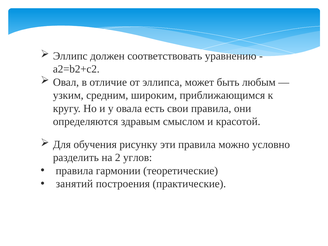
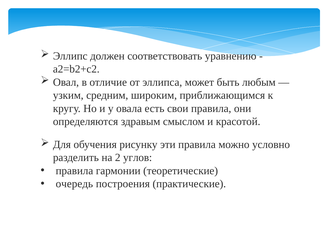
занятий: занятий -> очередь (74, 184)
